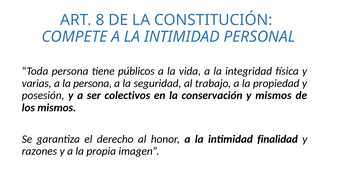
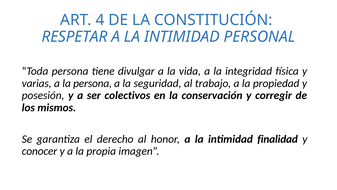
8: 8 -> 4 (100, 20)
COMPETE: COMPETE -> RESPETAR (74, 37)
públicos: públicos -> divulgar (136, 71)
y mismos: mismos -> corregir (274, 95)
razones: razones -> conocer (39, 151)
